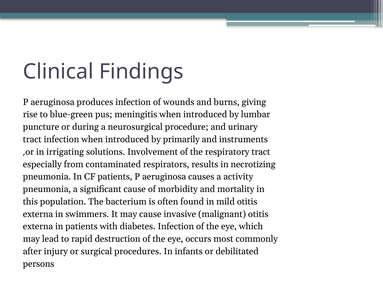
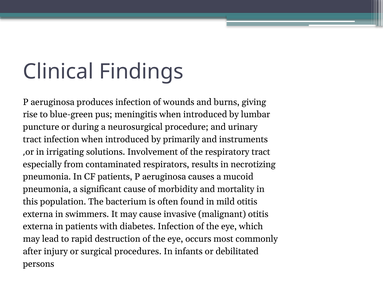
activity: activity -> mucoid (238, 177)
